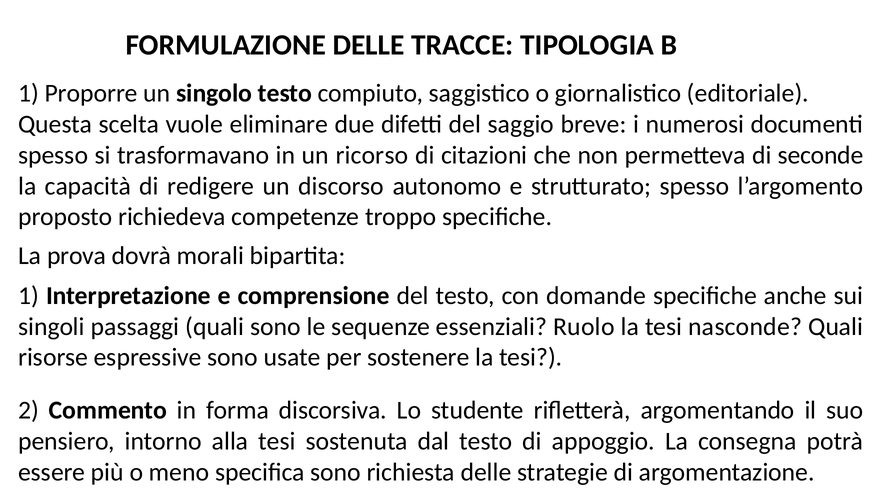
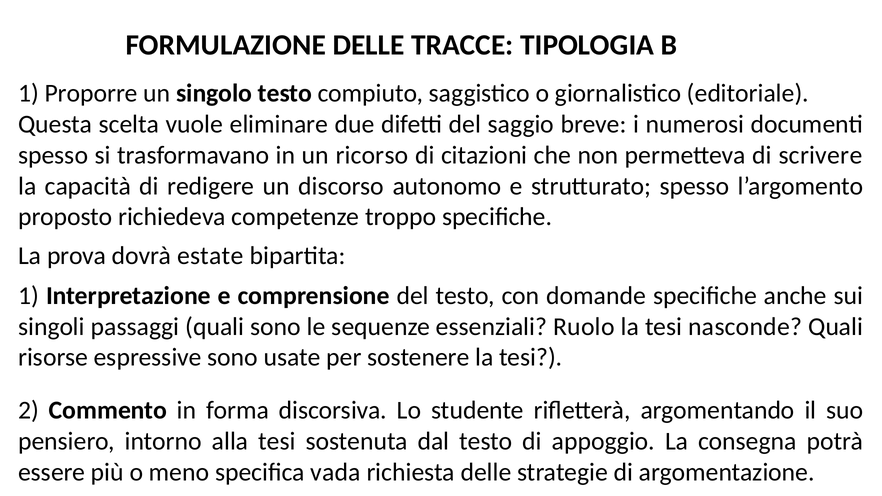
seconde: seconde -> scrivere (820, 155)
morali: morali -> estate (210, 256)
specifica sono: sono -> vada (336, 472)
